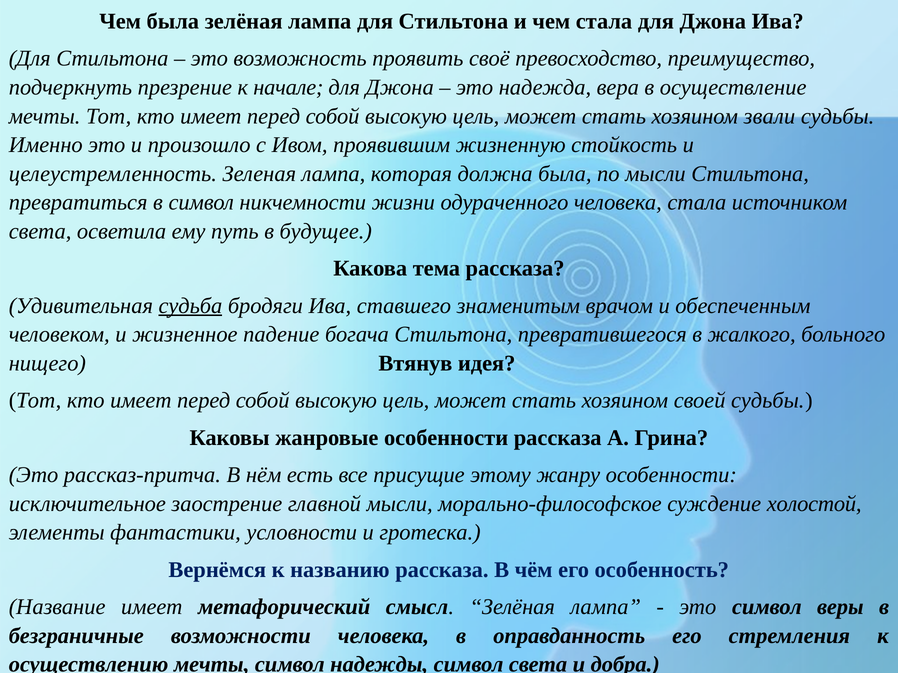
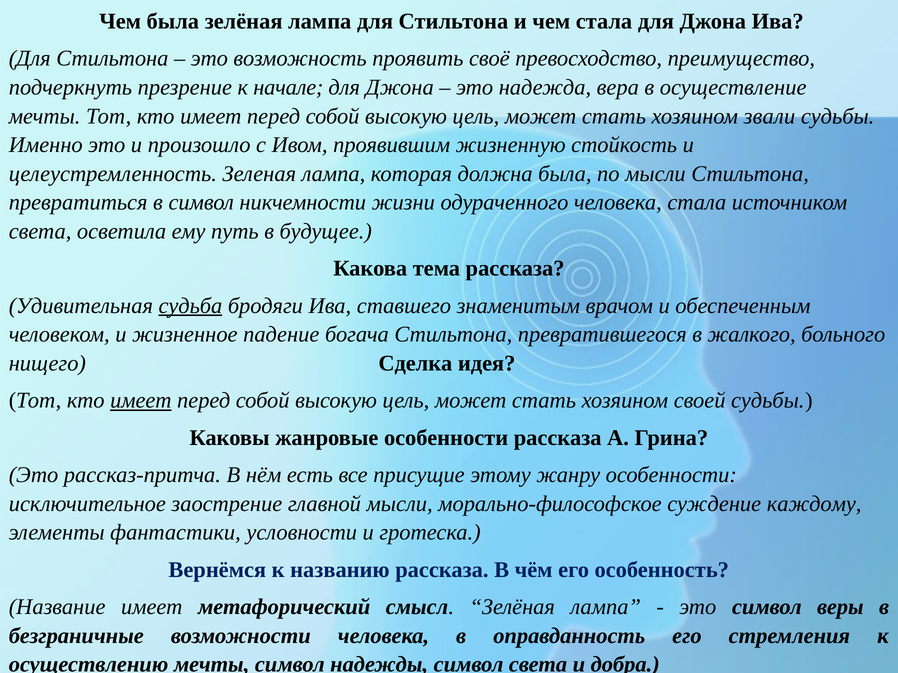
Втянув: Втянув -> Сделка (415, 364)
имеет underline: none -> present (141, 401)
холостой: холостой -> каждому (814, 504)
